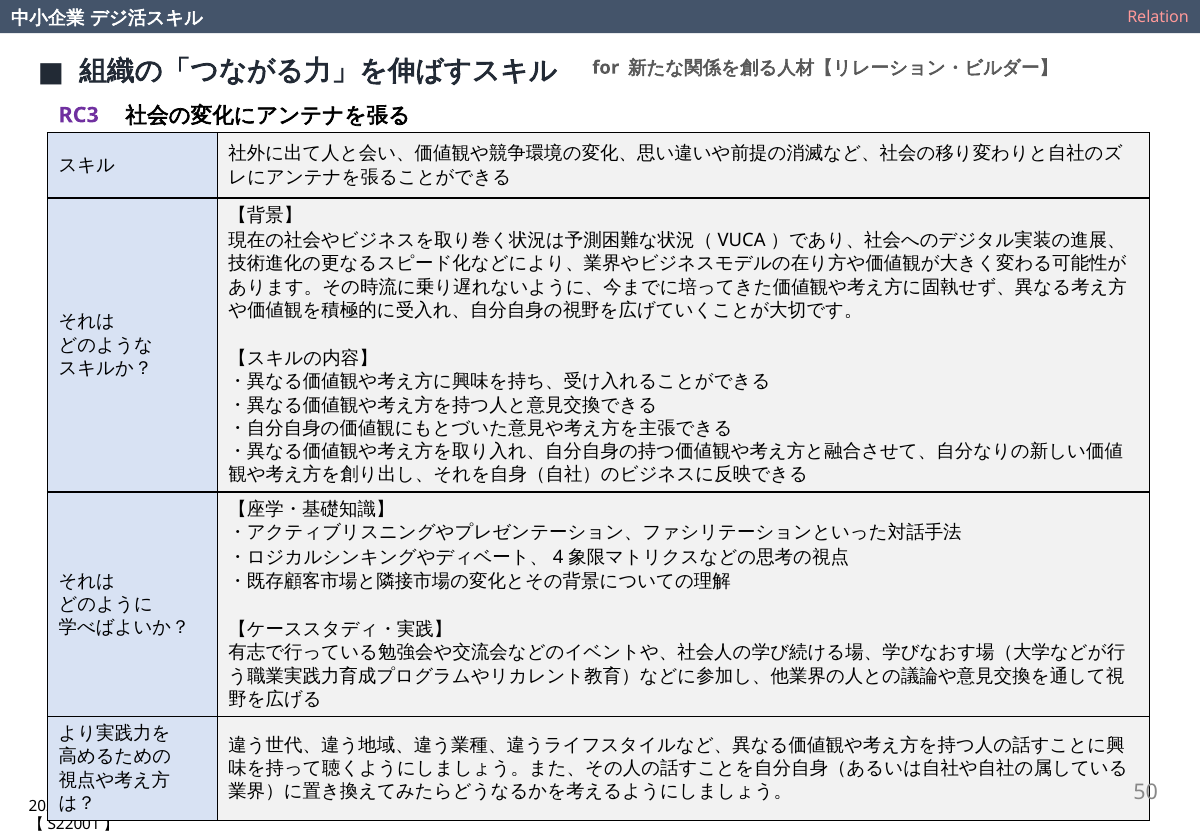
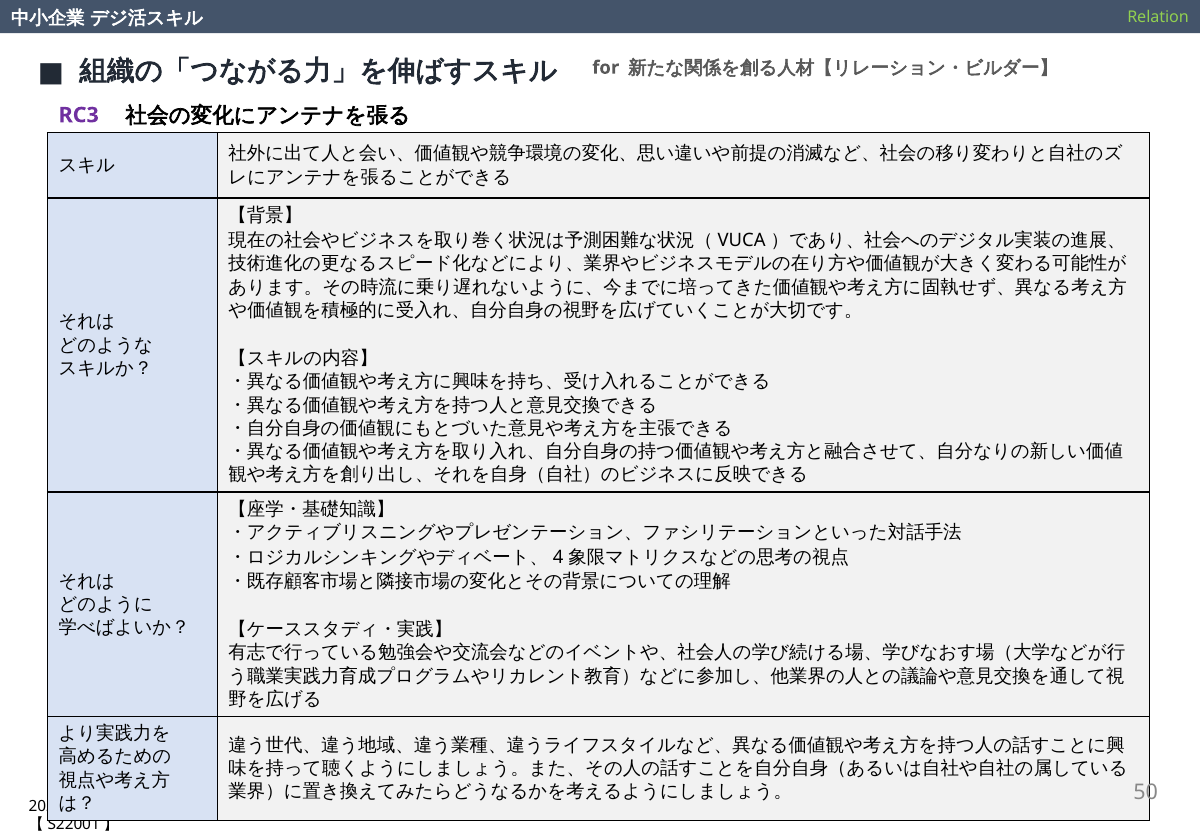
Relation colour: pink -> light green (1158, 17)
